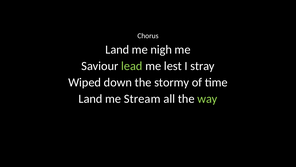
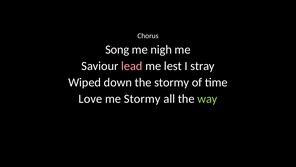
Land: Land -> Song (117, 49)
lead colour: light green -> pink (132, 66)
Land: Land -> Love (90, 99)
me Stream: Stream -> Stormy (142, 99)
